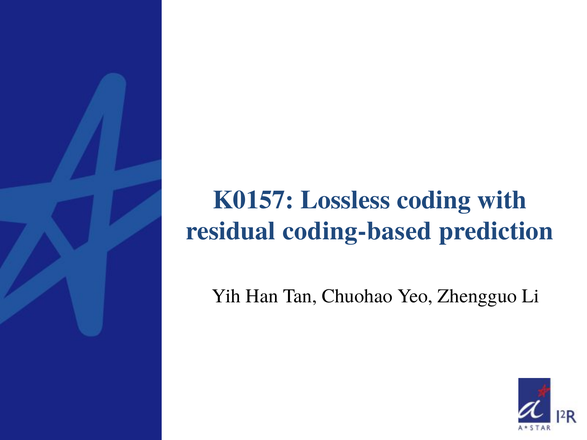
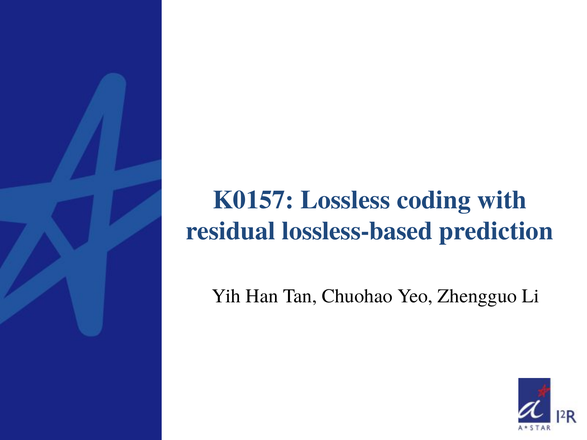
coding-based: coding-based -> lossless-based (357, 231)
